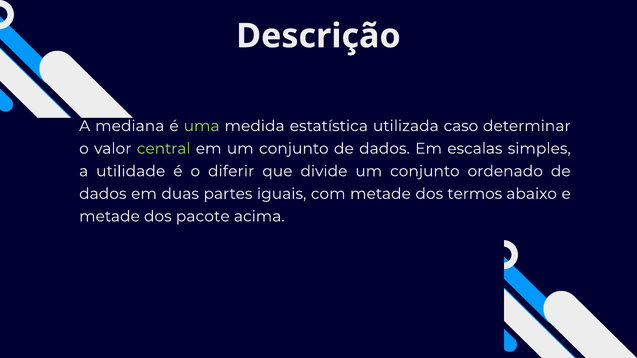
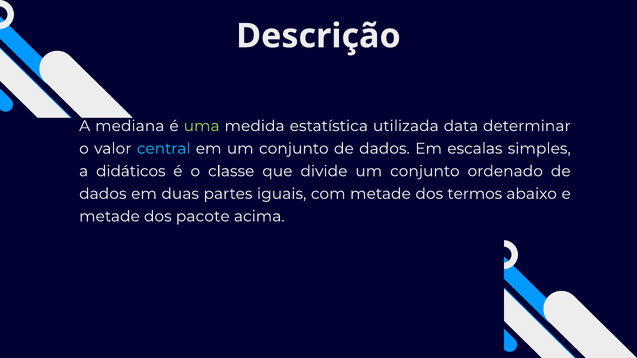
caso: caso -> data (461, 126)
central colour: light green -> light blue (164, 149)
utilidade: utilidade -> didáticos (131, 171)
diferir: diferir -> classe (231, 171)
